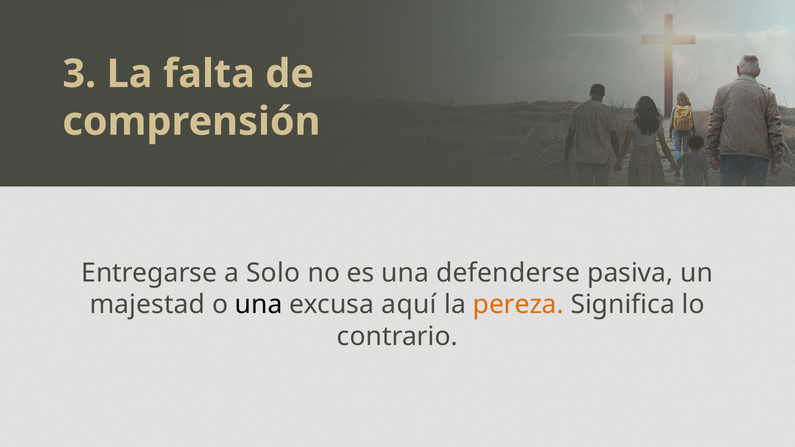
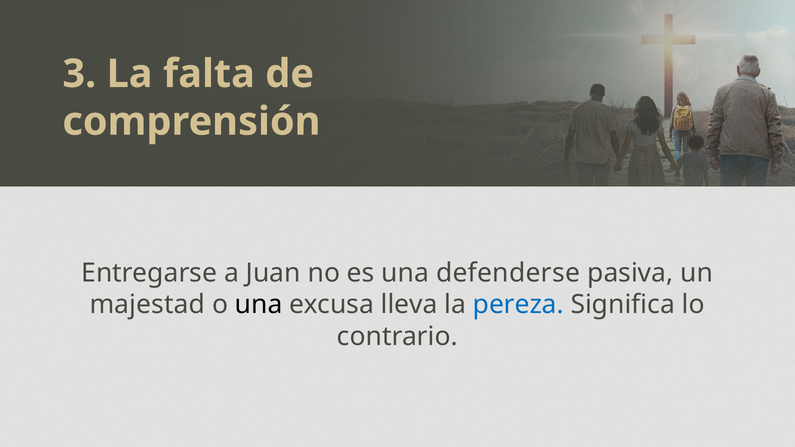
Solo: Solo -> Juan (273, 273)
aquí: aquí -> lleva (409, 305)
pereza colour: orange -> blue (518, 305)
